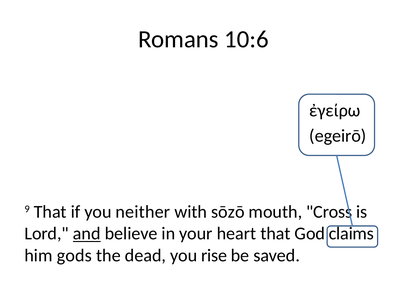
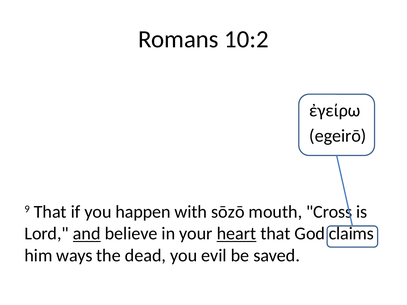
10:6: 10:6 -> 10:2 (247, 39)
neither: neither -> happen (143, 212)
heart underline: none -> present (236, 234)
gods: gods -> ways (74, 256)
rise: rise -> evil (214, 256)
